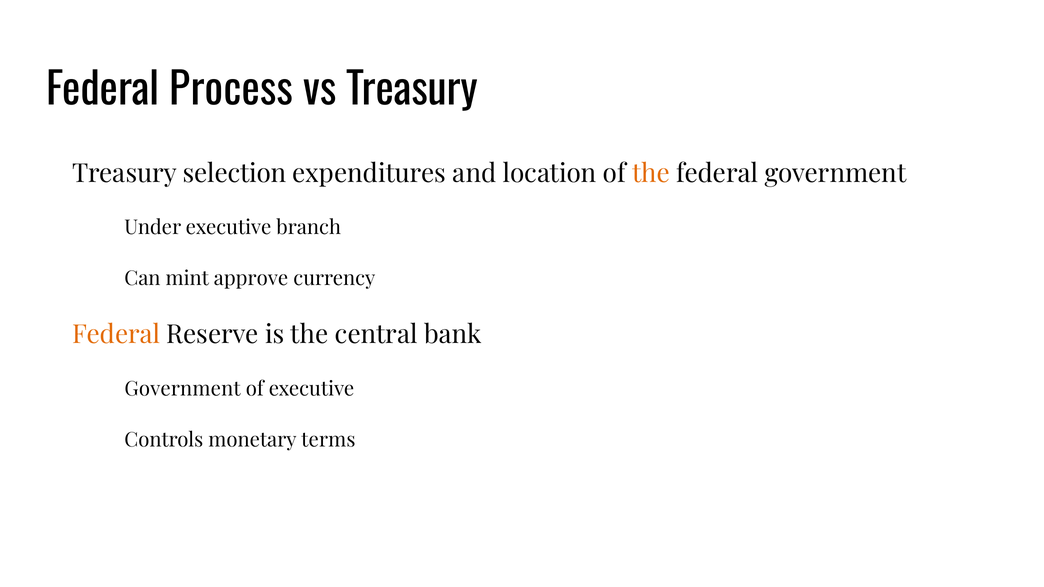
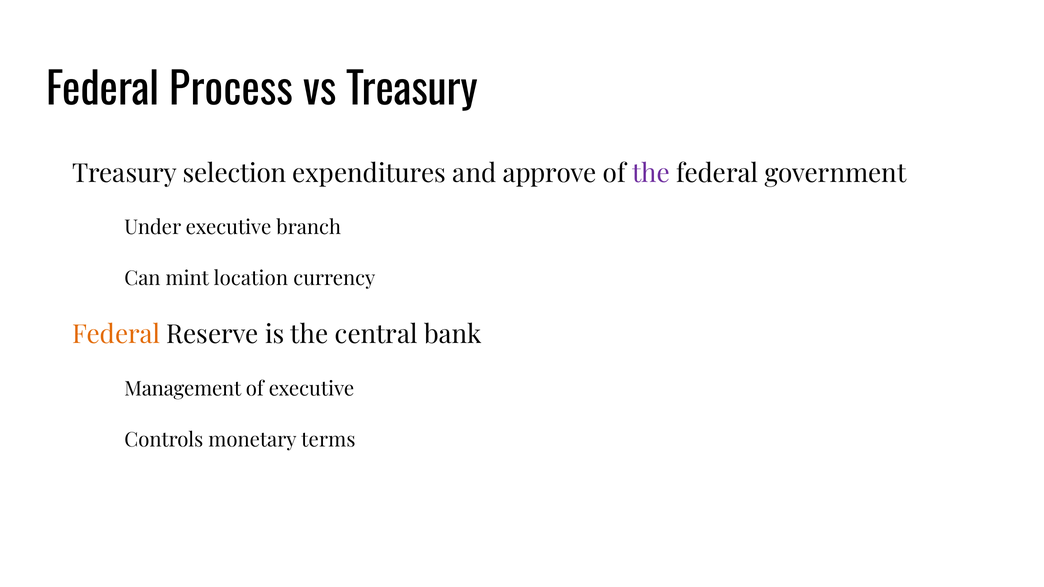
location: location -> approve (550, 174)
the colour: orange -> purple (651, 174)
approve: approve -> location (251, 279)
Government: Government -> Management (183, 389)
